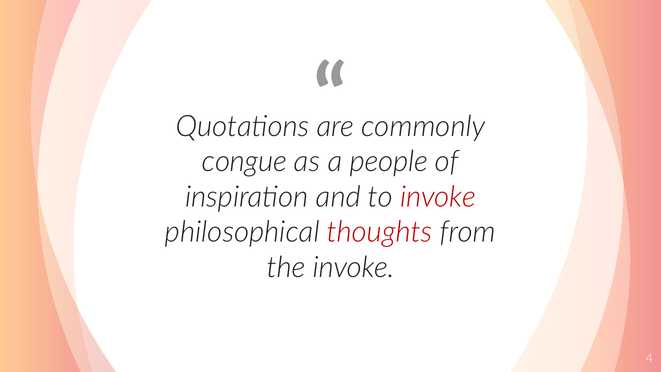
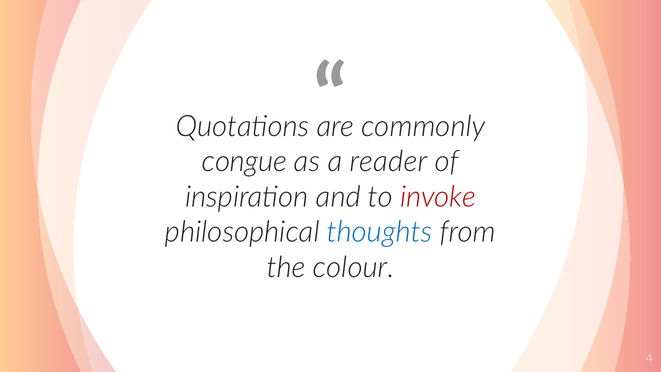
people: people -> reader (388, 162)
thoughts colour: red -> blue (379, 232)
the invoke: invoke -> colour (354, 267)
